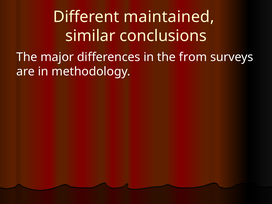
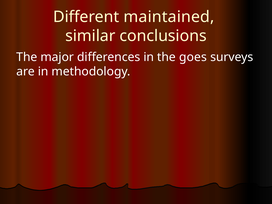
from: from -> goes (193, 57)
